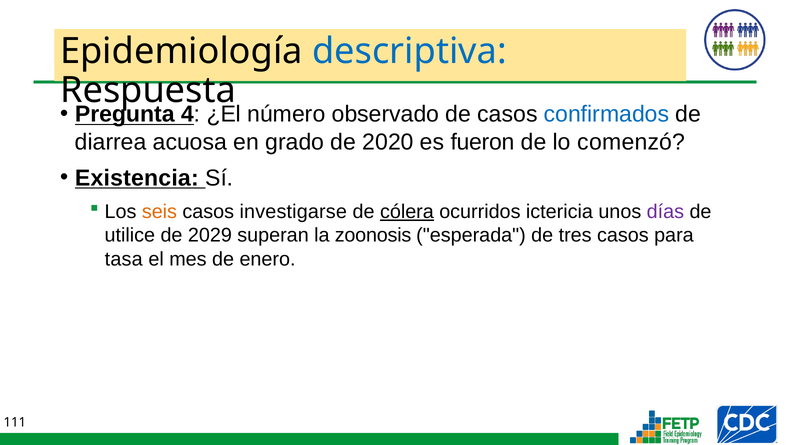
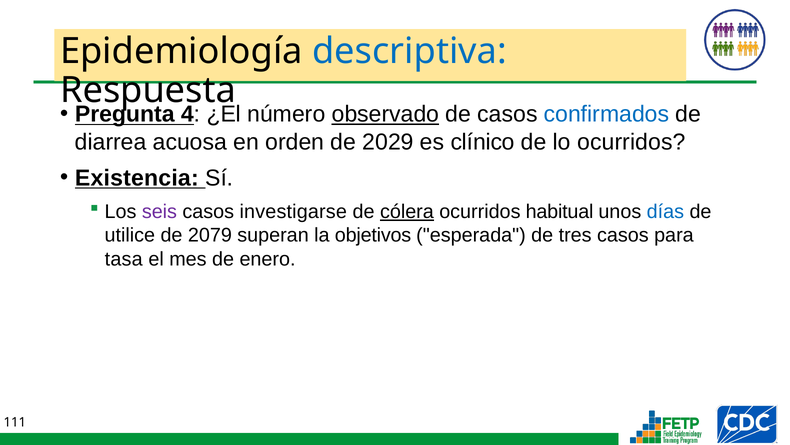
observado underline: none -> present (385, 114)
grado: grado -> orden (295, 142)
2020: 2020 -> 2029 (388, 142)
fueron: fueron -> clínico (483, 142)
lo comenzó: comenzó -> ocurridos (631, 142)
seis colour: orange -> purple (159, 211)
ictericia: ictericia -> habitual (560, 211)
días colour: purple -> blue (665, 211)
2029: 2029 -> 2079 (210, 235)
zoonosis: zoonosis -> objetivos (373, 235)
